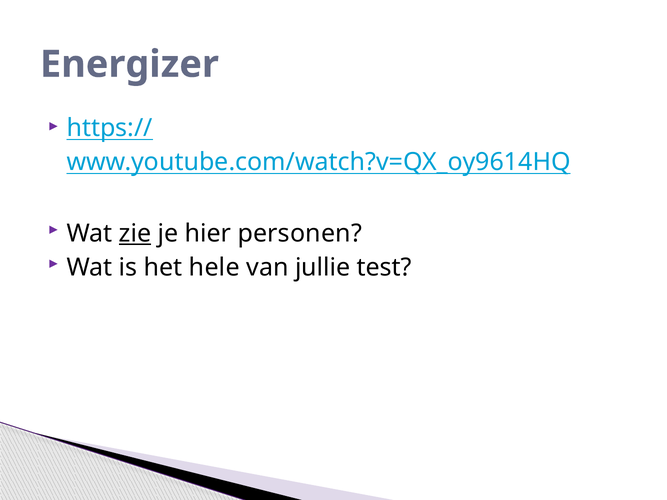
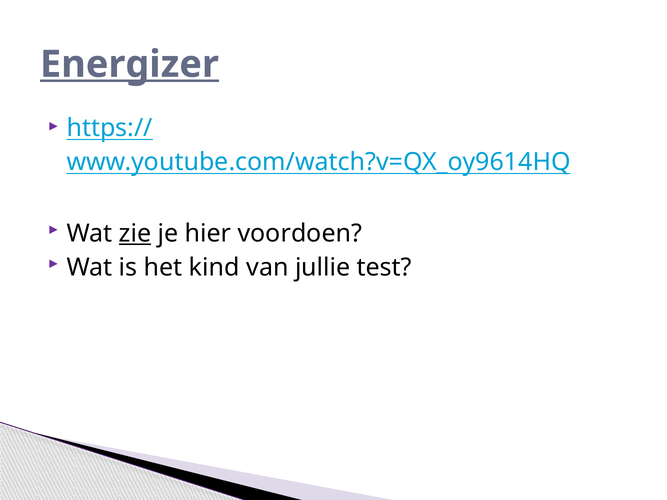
Energizer underline: none -> present (129, 64)
personen: personen -> voordoen (300, 234)
hele: hele -> kind (214, 268)
